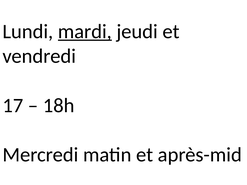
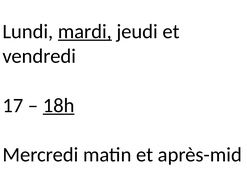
18h underline: none -> present (59, 106)
